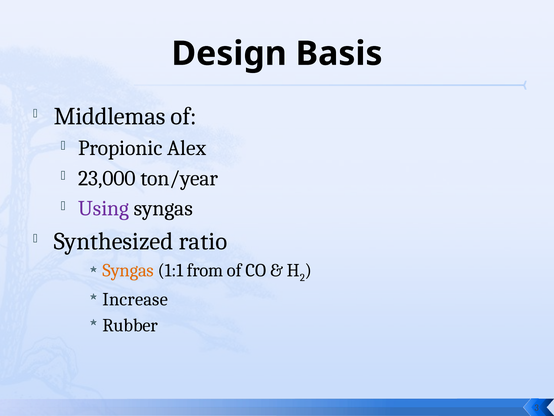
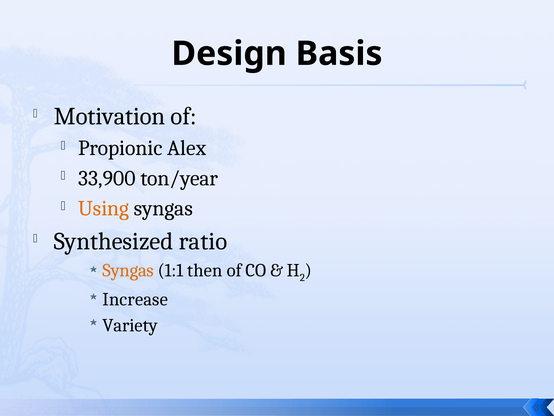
Middlemas: Middlemas -> Motivation (110, 116)
23,000: 23,000 -> 33,900 (107, 178)
Using colour: purple -> orange (104, 208)
from: from -> then (205, 270)
Rubber: Rubber -> Variety (130, 325)
